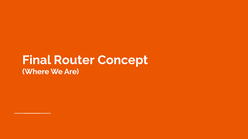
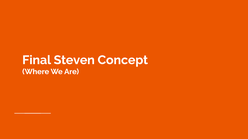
Router: Router -> Steven (74, 60)
